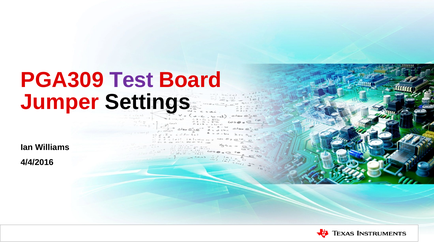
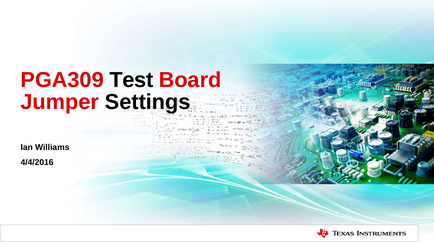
Test colour: purple -> black (131, 80)
